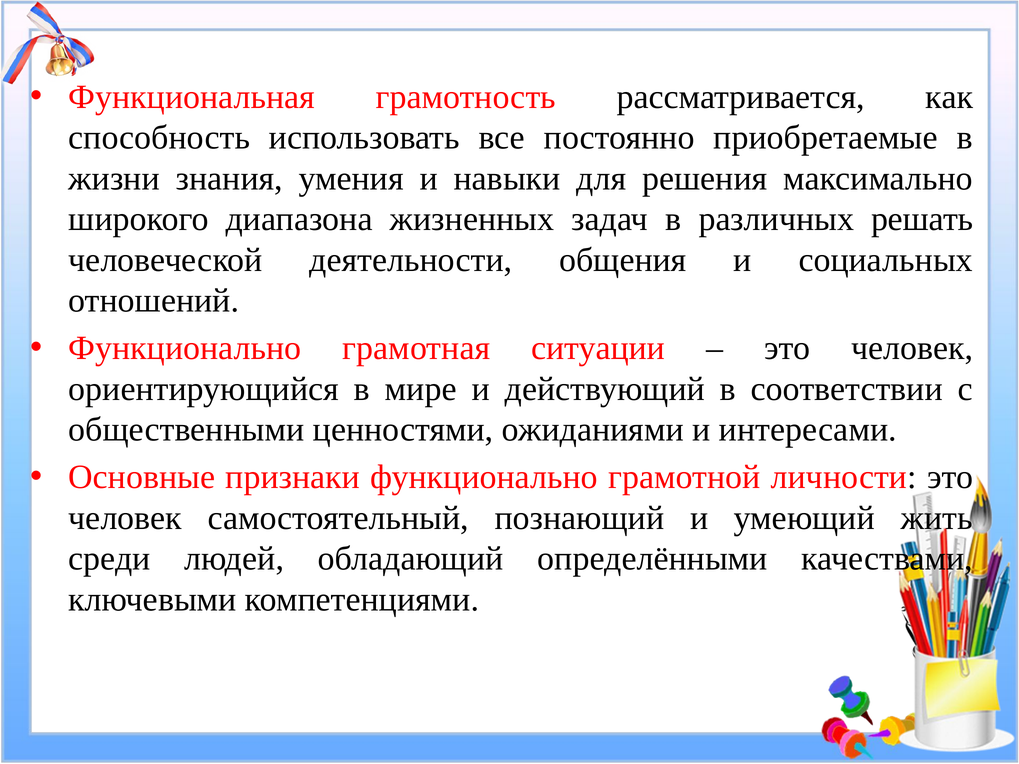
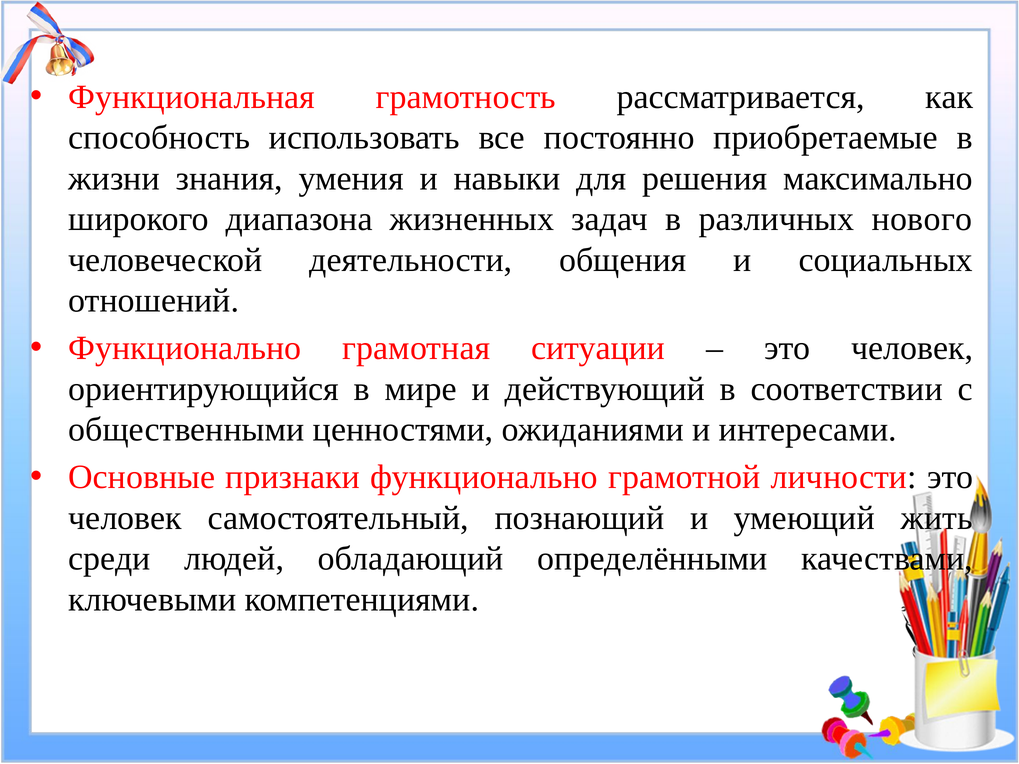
решать: решать -> нового (922, 219)
